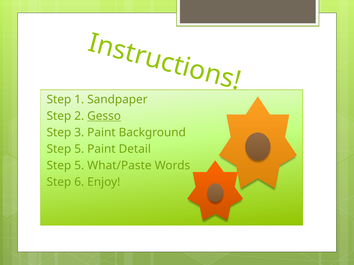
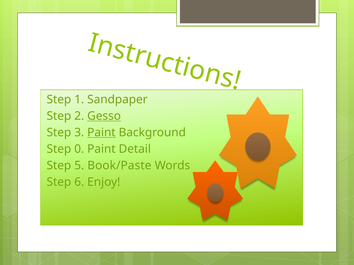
Paint underline: none -> present (101, 133)
5: 5 -> 0 (79, 149)
What/Paste: What/Paste -> Book/Paste (119, 166)
